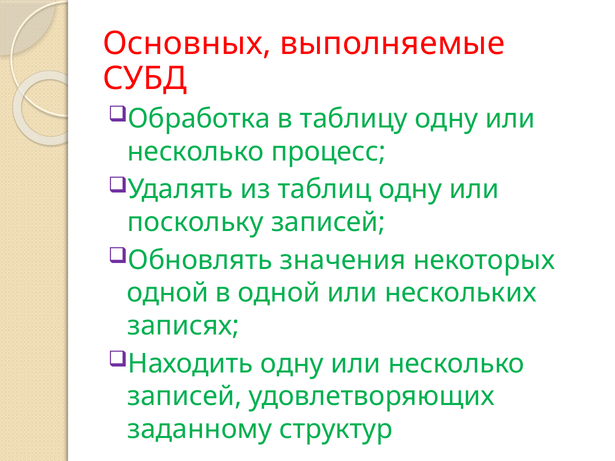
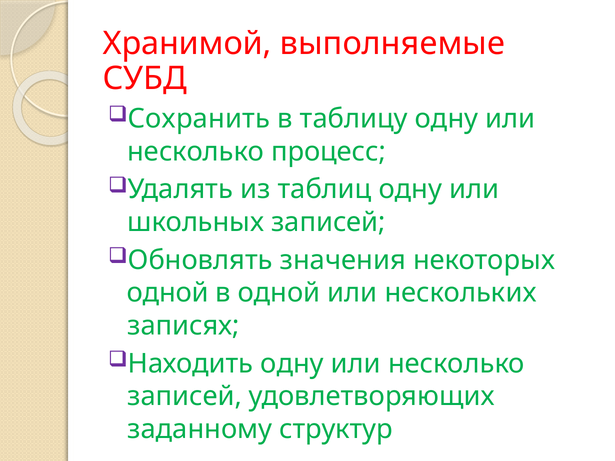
Основных: Основных -> Хранимой (187, 44)
Обработка: Обработка -> Сохранить (199, 119)
поскольку: поскольку -> школьных (196, 222)
